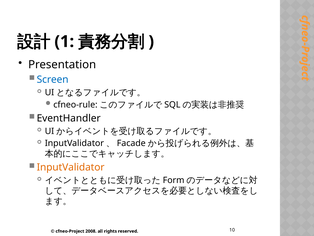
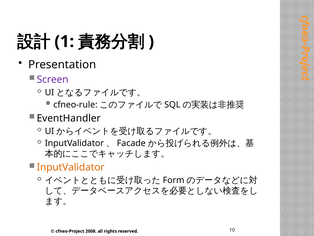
Screen colour: blue -> purple (53, 79)
